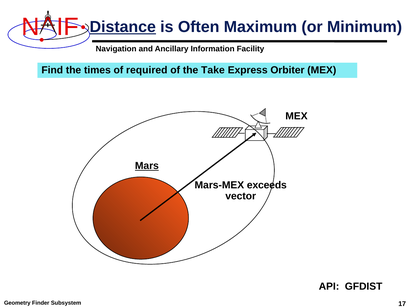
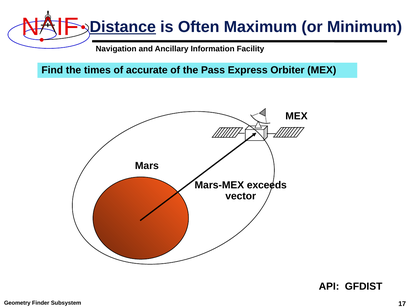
required: required -> accurate (147, 70)
Take: Take -> Pass (213, 70)
Mars underline: present -> none (147, 166)
